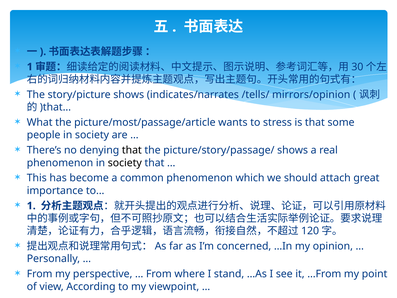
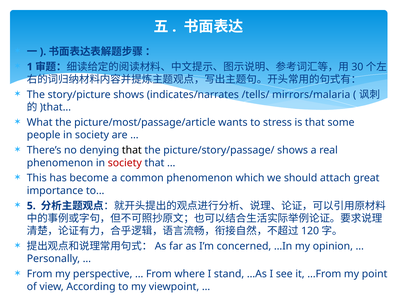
mirrors/opinion: mirrors/opinion -> mirrors/malaria (311, 95)
society colour: black -> red (125, 163)
1: 1 -> 5 (31, 206)
